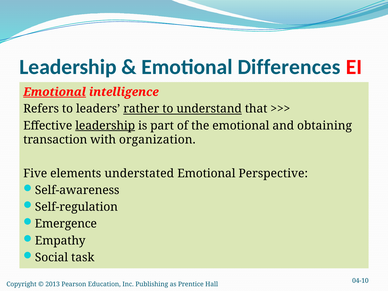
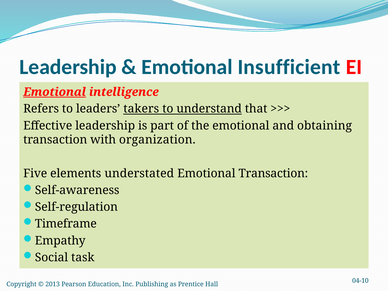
Differences: Differences -> Insufficient (289, 67)
rather: rather -> takers (141, 109)
leadership underline: present -> none (105, 126)
Emotional Perspective: Perspective -> Transaction (273, 173)
Emergence: Emergence -> Timeframe (66, 224)
